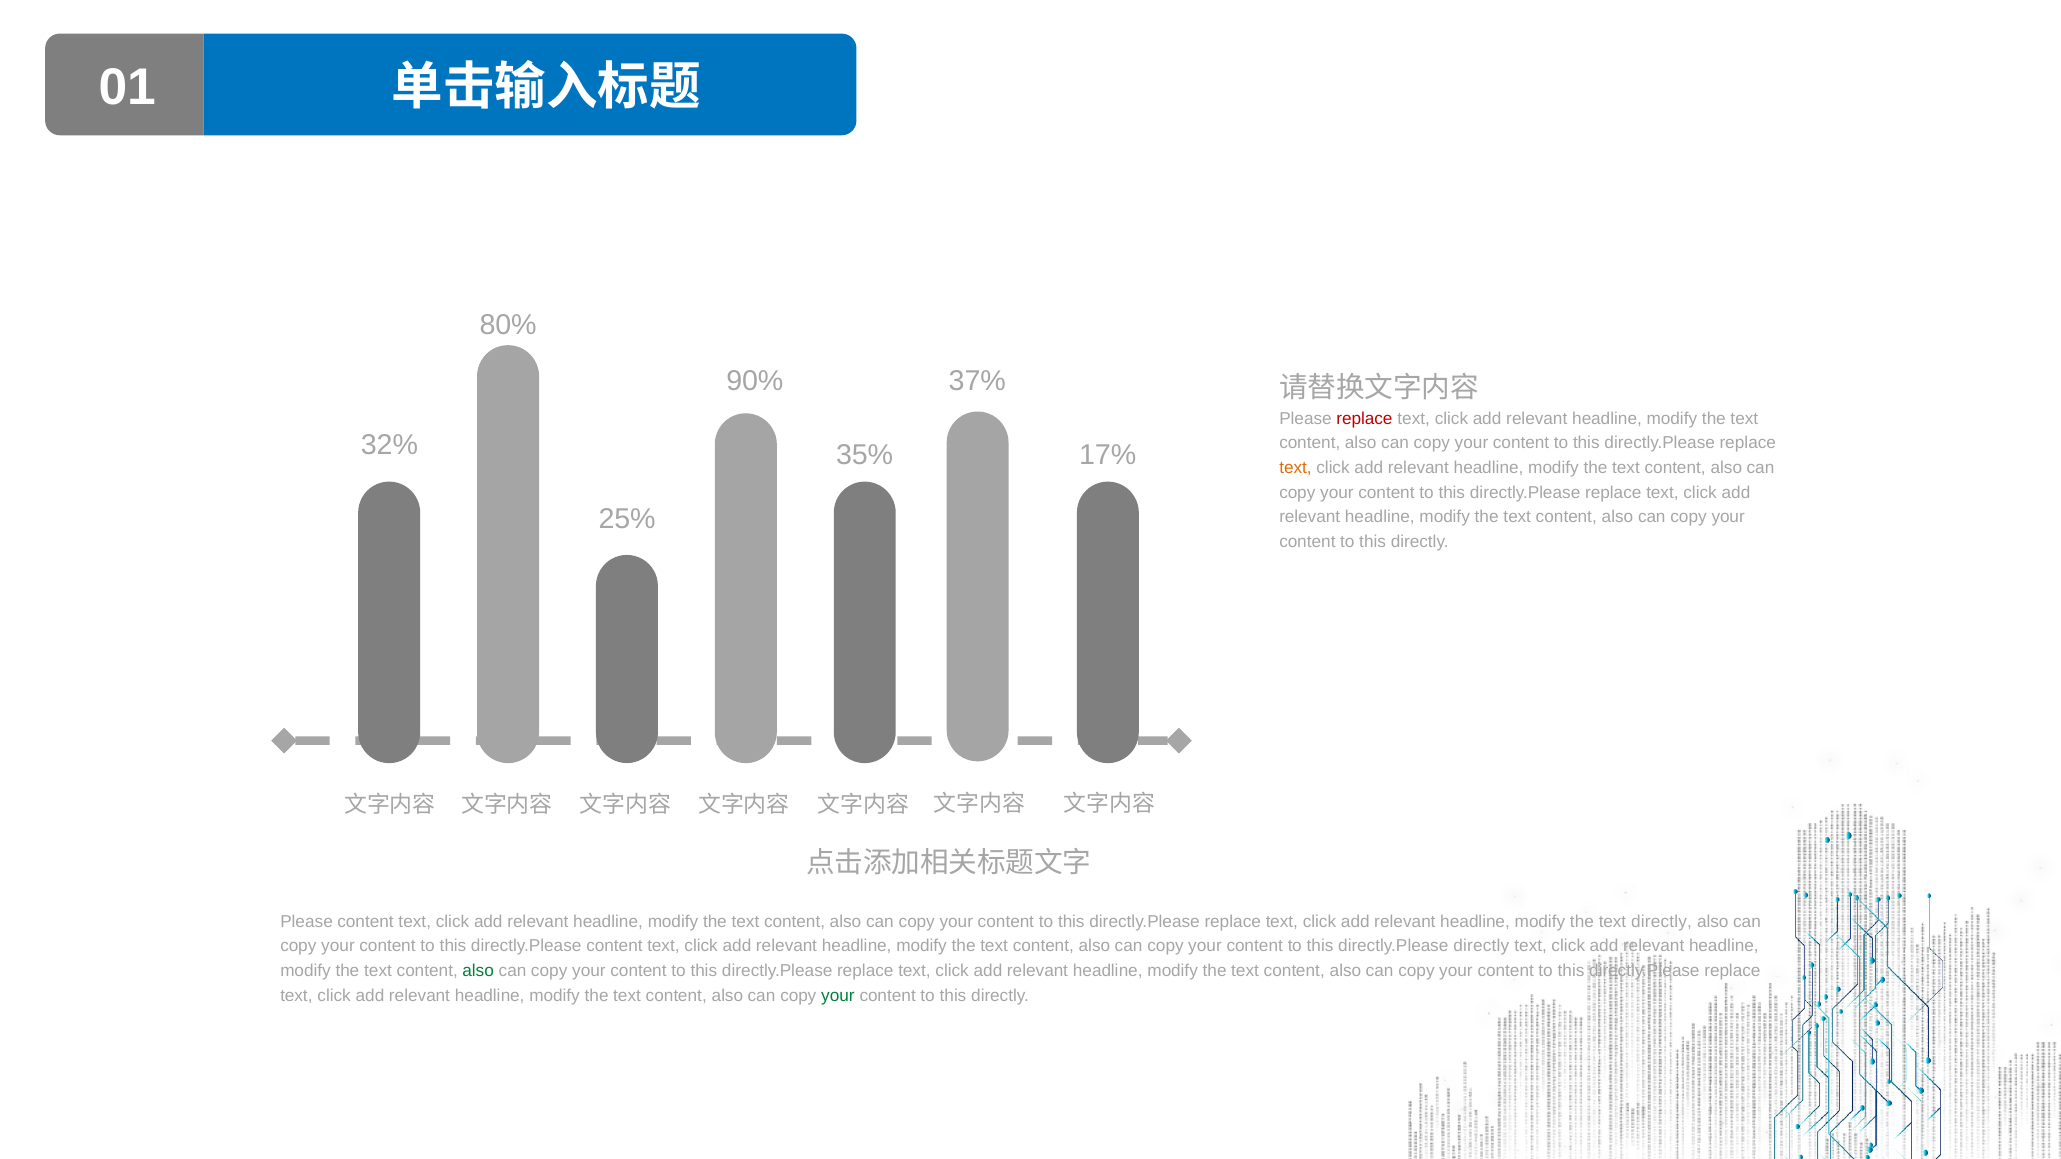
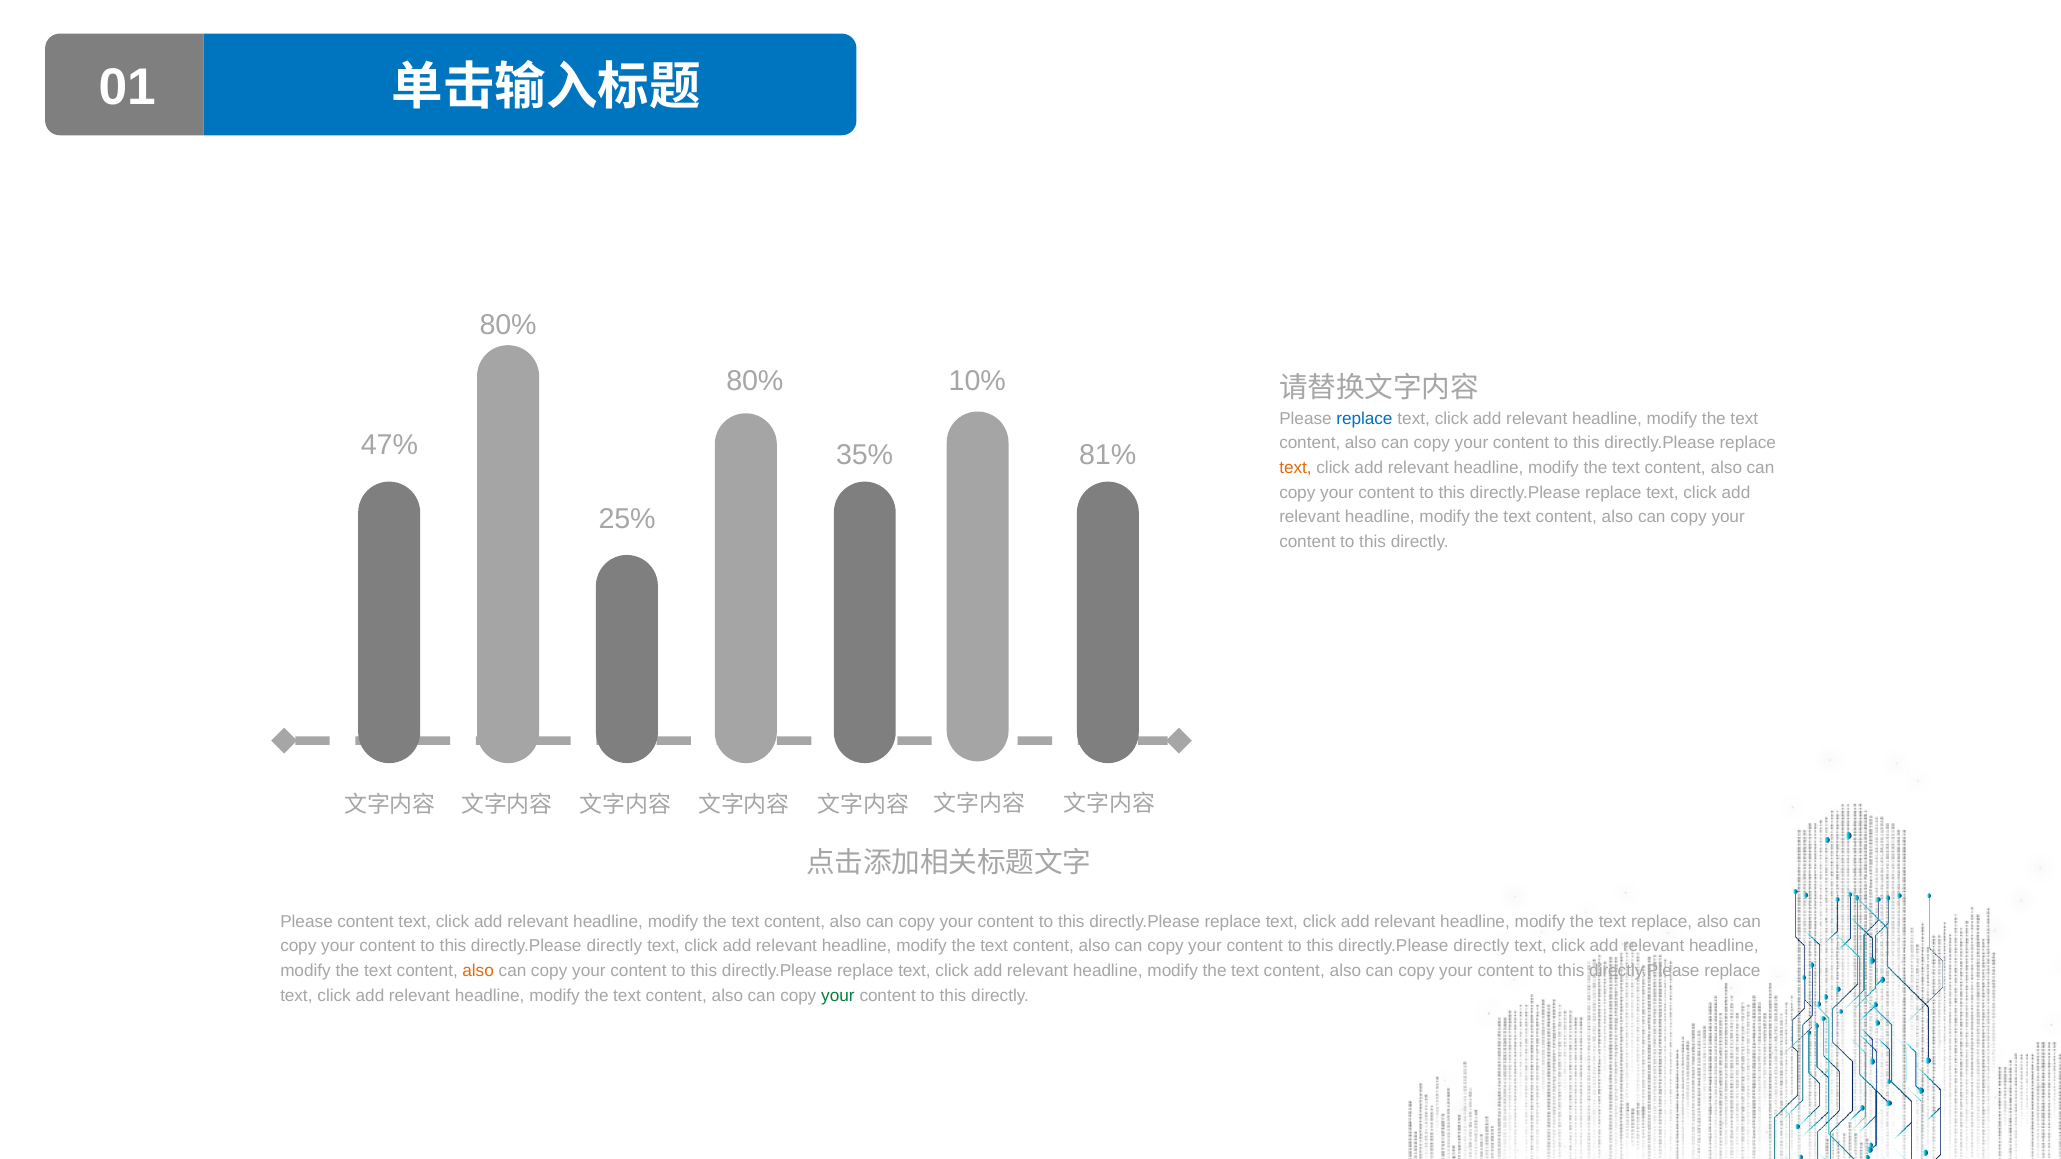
37%: 37% -> 10% (977, 381)
90%: 90% -> 80% (755, 381)
replace colour: red -> blue (1364, 419)
32%: 32% -> 47% (389, 445)
17%: 17% -> 81% (1108, 455)
text directly: directly -> replace (1662, 922)
content: content -> directly (614, 946)
also colour: green -> orange (478, 971)
